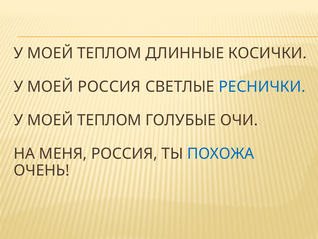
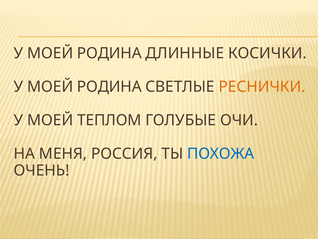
ТЕПЛОМ: ТЕПЛОМ -> РОДИНА (109, 53)
РОССИЯ: РОССИЯ -> РОДИНА (109, 87)
РЕСНИЧКИ colour: blue -> orange (262, 87)
